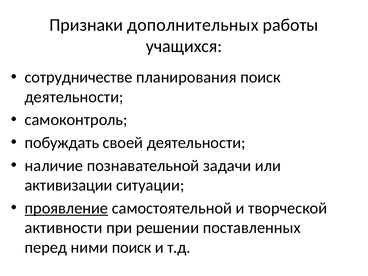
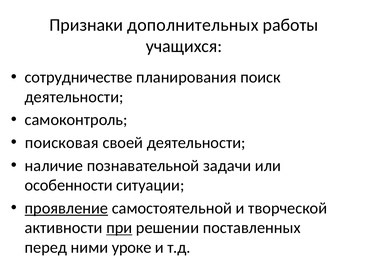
побуждать: побуждать -> поисковая (62, 143)
активизации: активизации -> особенности (69, 185)
при underline: none -> present (119, 228)
ними поиск: поиск -> уроке (132, 247)
